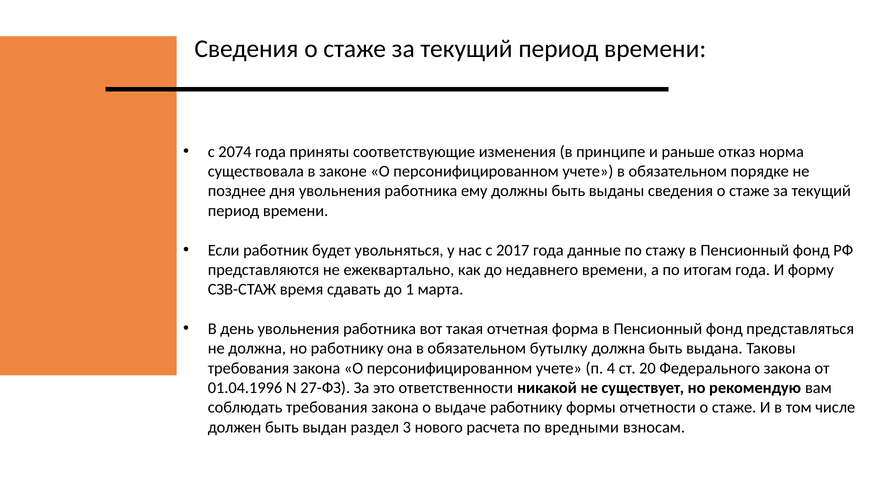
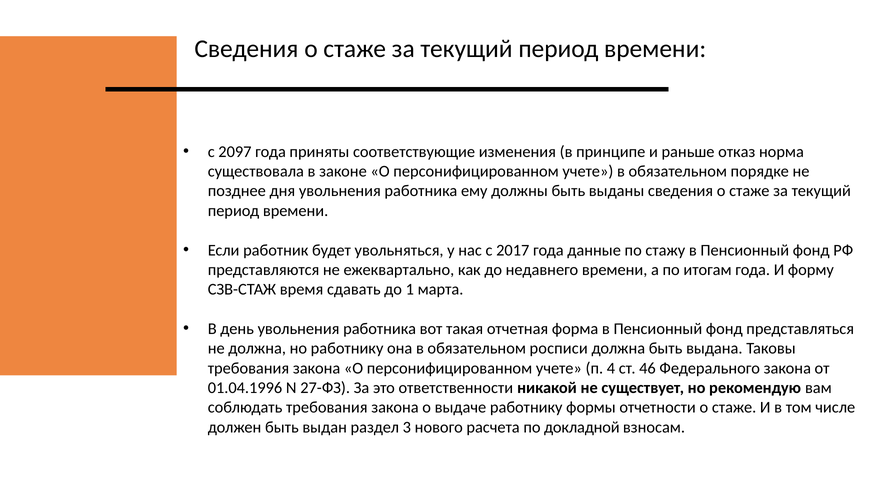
2074: 2074 -> 2097 (235, 152)
бутылку: бутылку -> росписи (559, 348)
20: 20 -> 46 (647, 368)
вредными: вредными -> докладной (582, 427)
